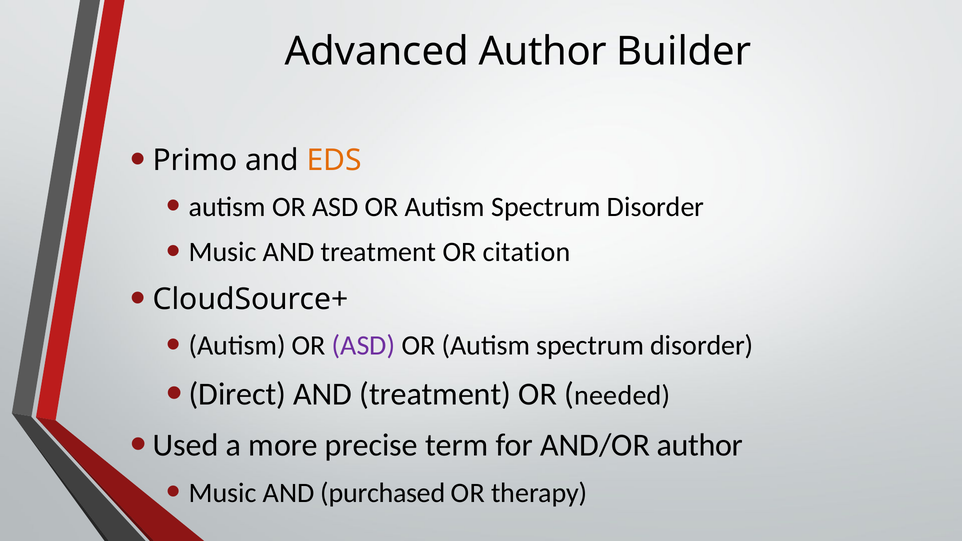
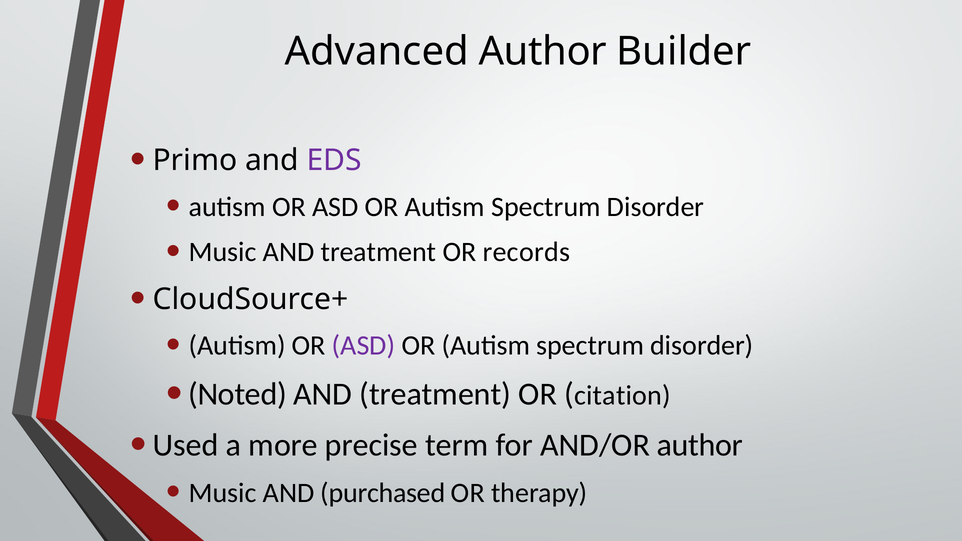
EDS colour: orange -> purple (334, 160)
citation: citation -> records (526, 252)
Direct: Direct -> Noted (238, 394)
needed: needed -> citation (622, 396)
